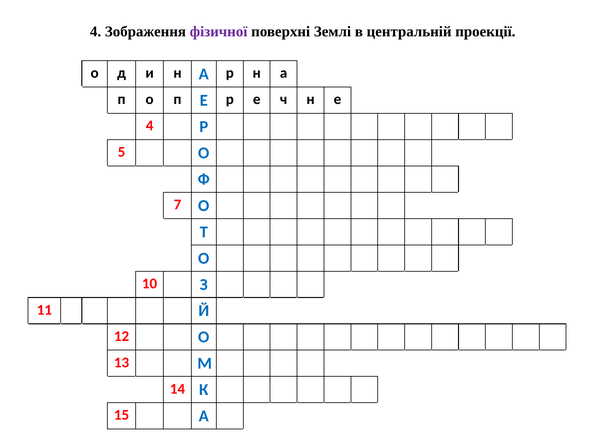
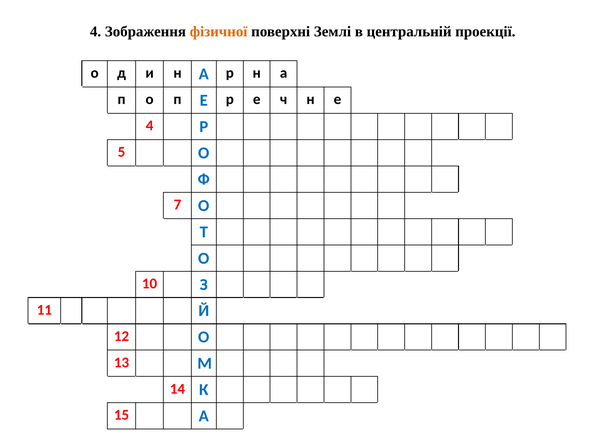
фізичної colour: purple -> orange (219, 32)
